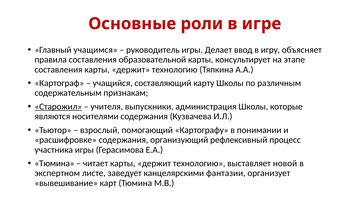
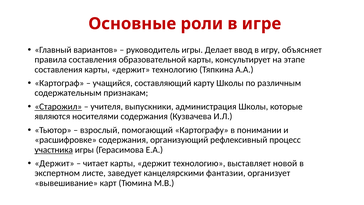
учащимся: учащимся -> вариантов (96, 50)
участника underline: none -> present (54, 150)
Тюмина: Тюмина -> Держит (54, 163)
